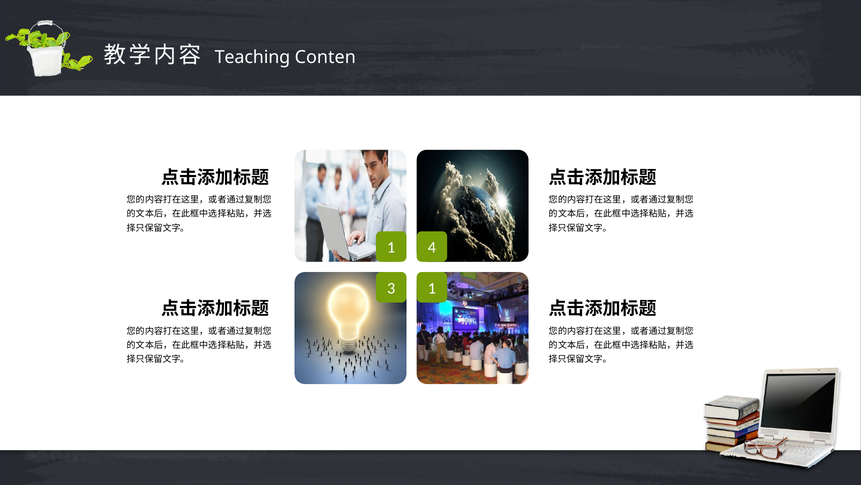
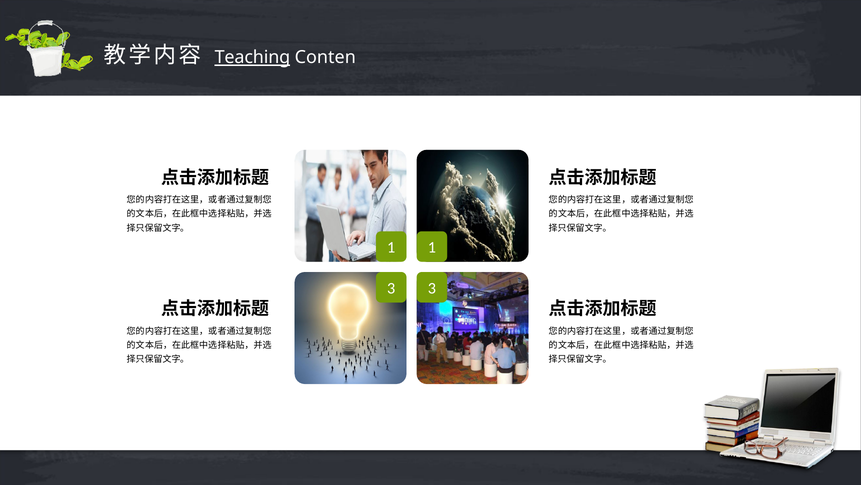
Teaching underline: none -> present (252, 57)
1 4: 4 -> 1 (432, 247)
3 1: 1 -> 3 (432, 288)
